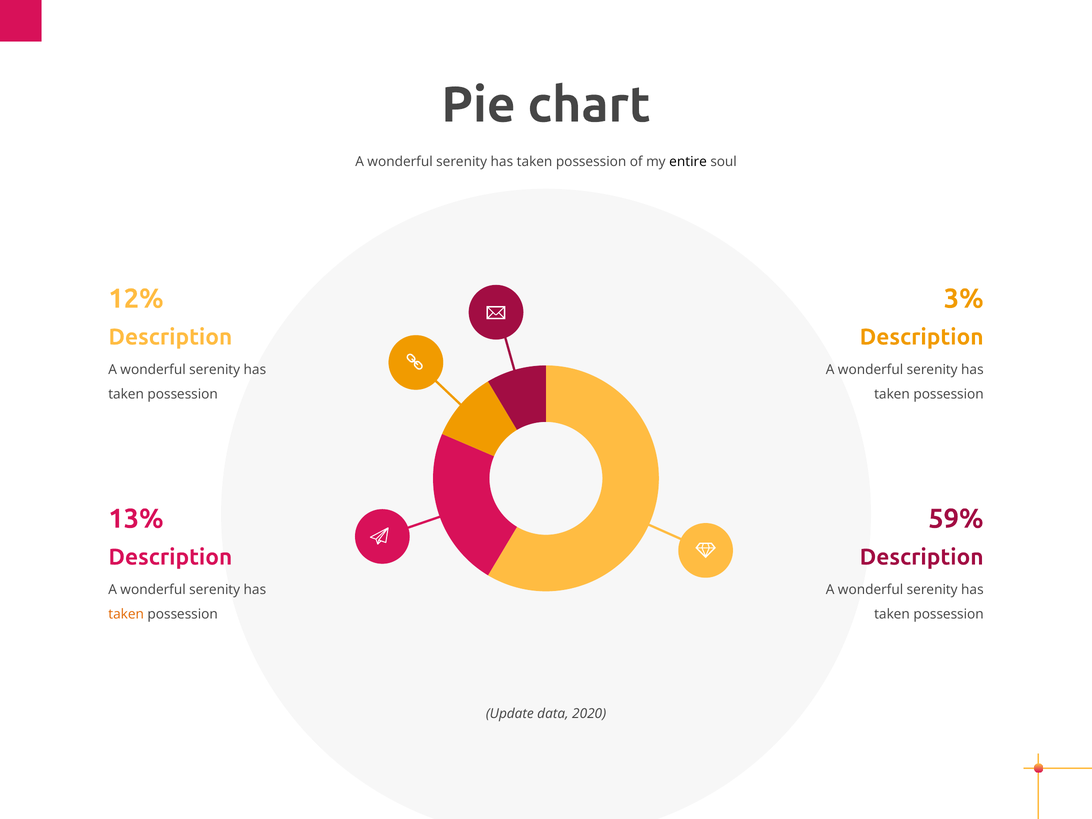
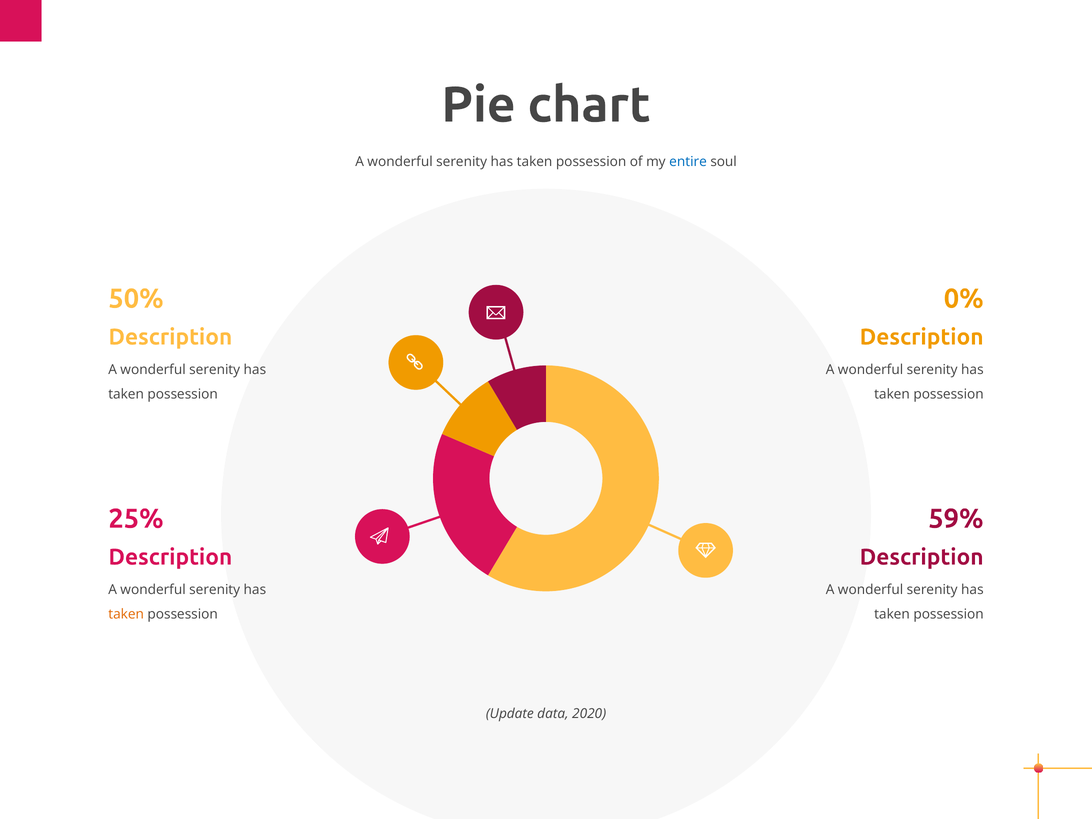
entire colour: black -> blue (688, 162)
12%: 12% -> 50% (136, 299)
3%: 3% -> 0% (964, 299)
13%: 13% -> 25% (136, 519)
